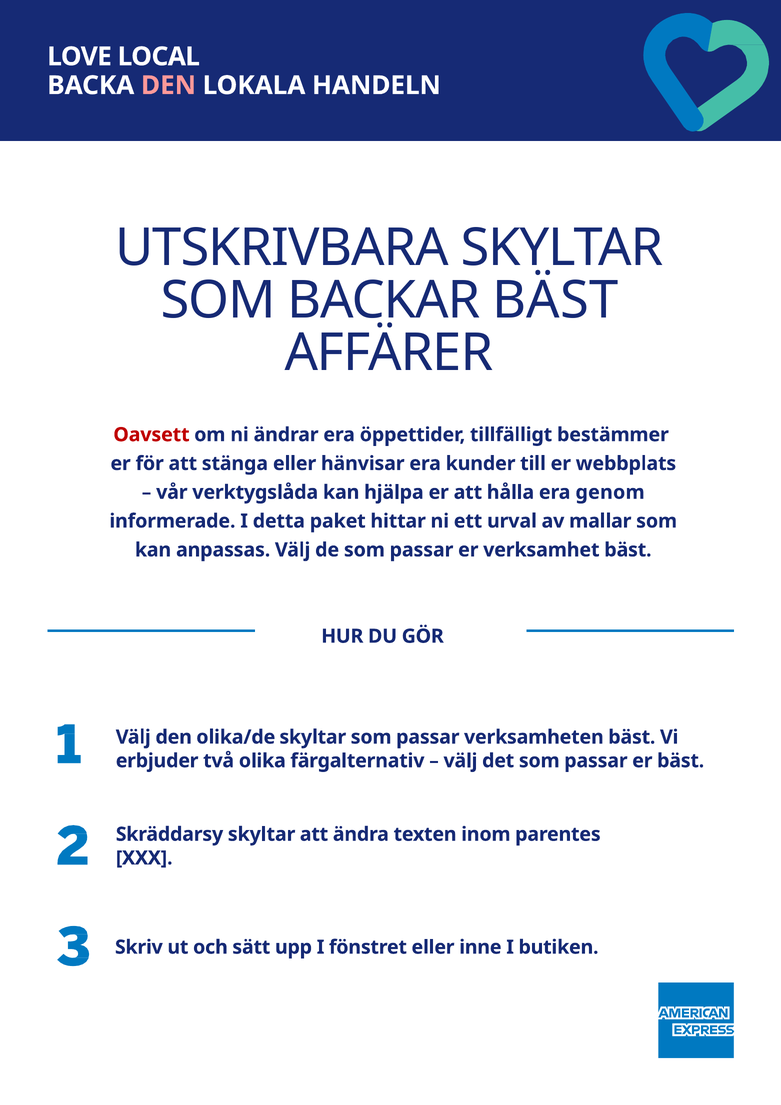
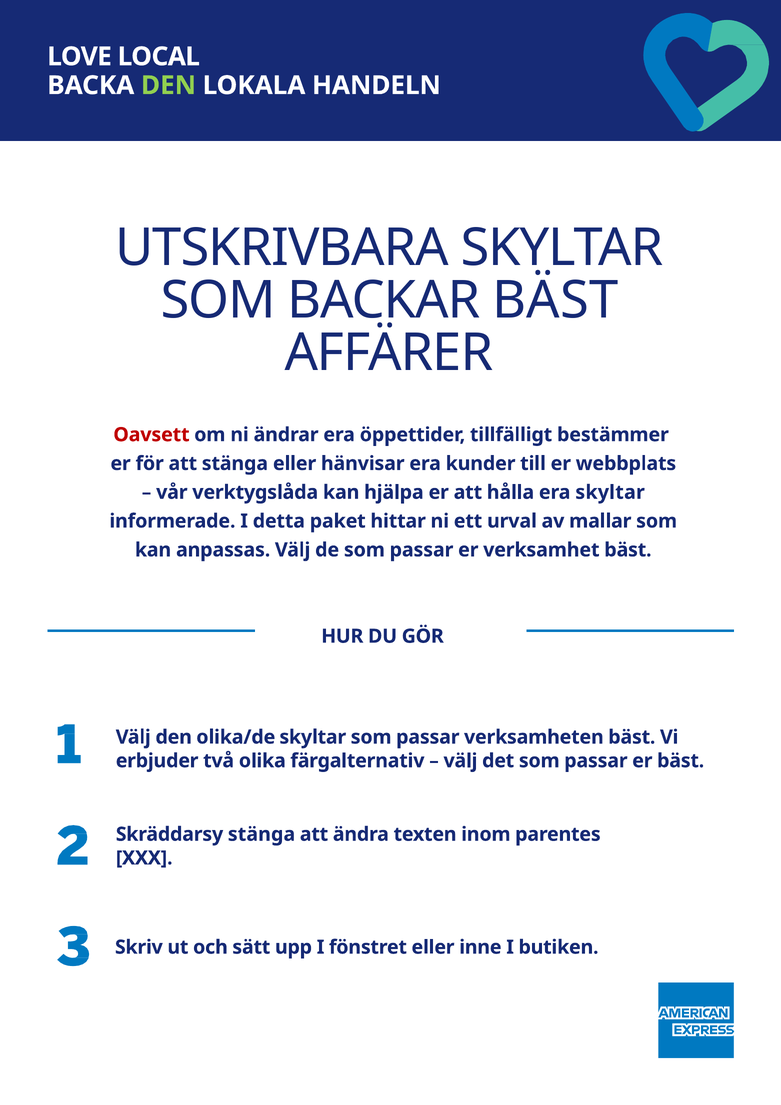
DEN colour: pink -> light green (168, 85)
era genom: genom -> skyltar (610, 492)
Skräddarsy skyltar: skyltar -> stänga (262, 834)
